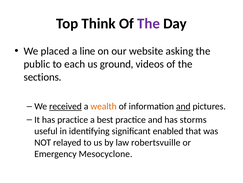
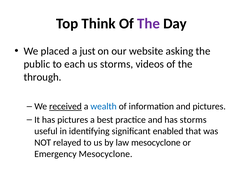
line: line -> just (88, 51)
us ground: ground -> storms (117, 64)
sections: sections -> through (43, 77)
wealth colour: orange -> blue (104, 106)
and underline: present -> none (183, 106)
has practice: practice -> pictures (73, 119)
law robertsvuille: robertsvuille -> mesocyclone (156, 142)
